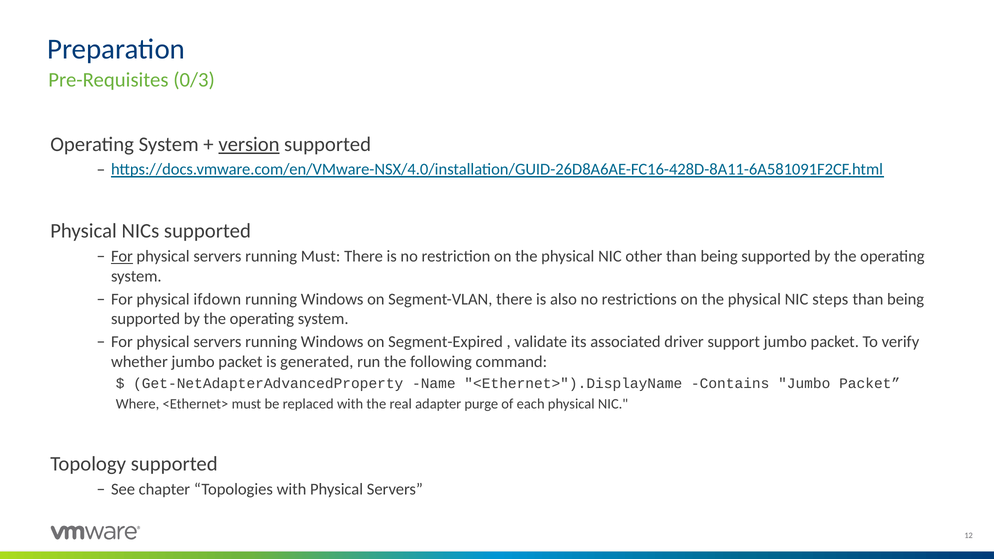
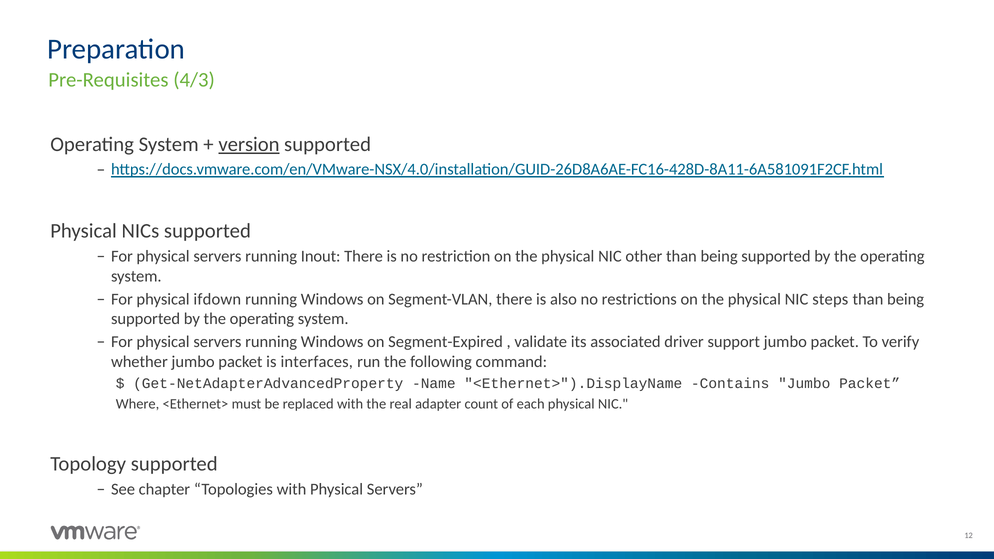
0/3: 0/3 -> 4/3 (194, 80)
For underline: present -> none (122, 256)
running Must: Must -> Inout (321, 256)
generated: generated -> interfaces (317, 362)
purge: purge -> count (481, 404)
